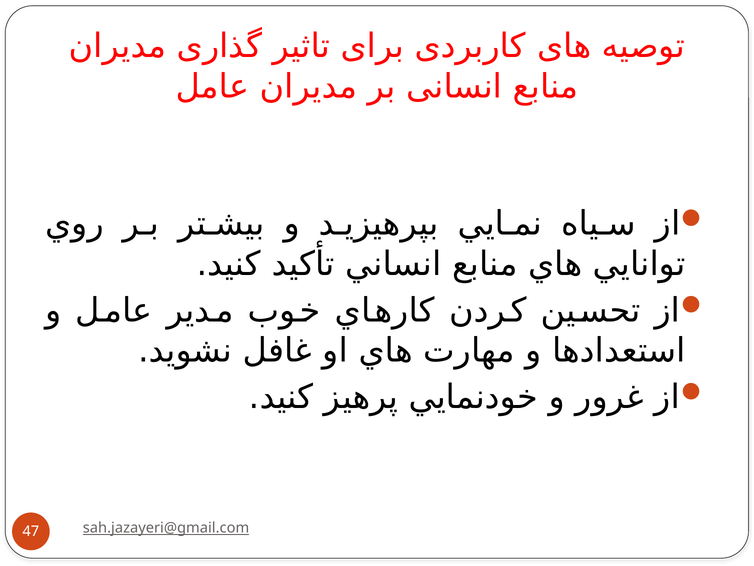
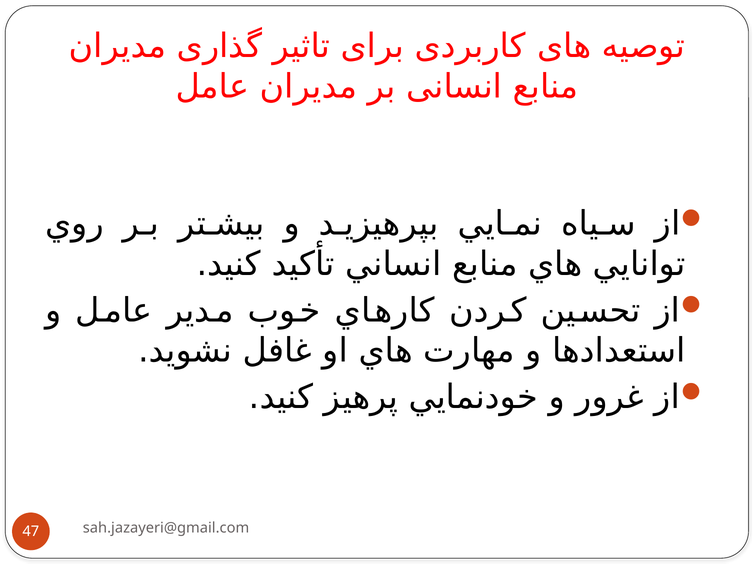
sah.jazayeri@gmail.com underline: present -> none (166, 528)
